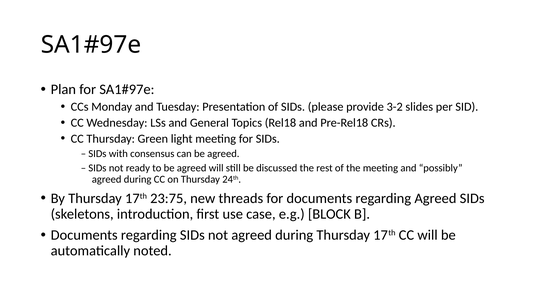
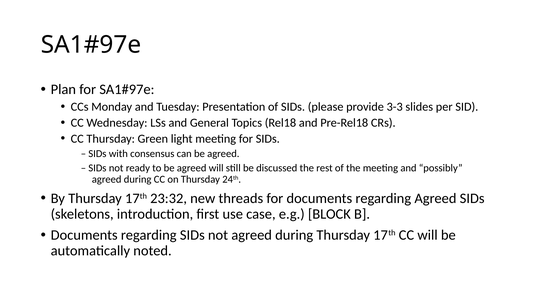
3-2: 3-2 -> 3-3 (395, 107)
23:75: 23:75 -> 23:32 (169, 199)
